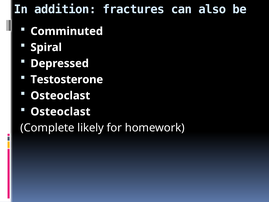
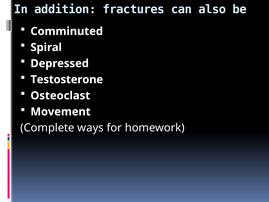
Osteoclast: Osteoclast -> Movement (61, 112)
likely: likely -> ways (91, 128)
